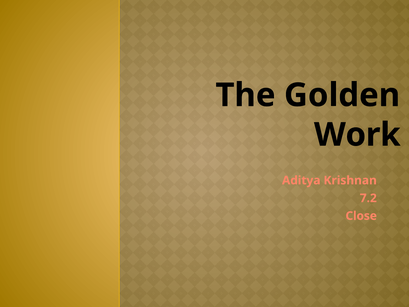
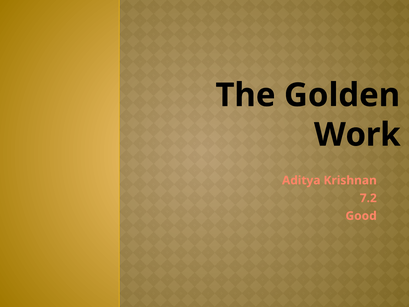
Close: Close -> Good (361, 216)
